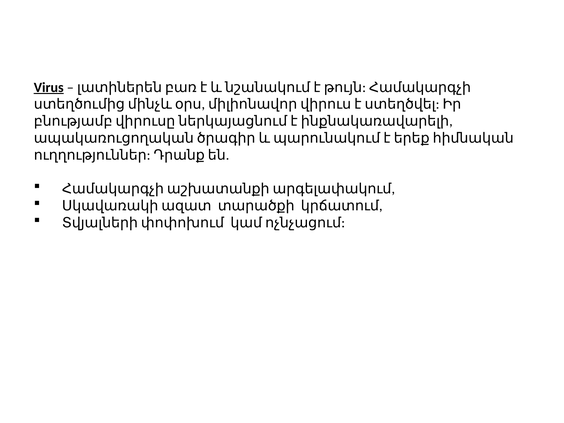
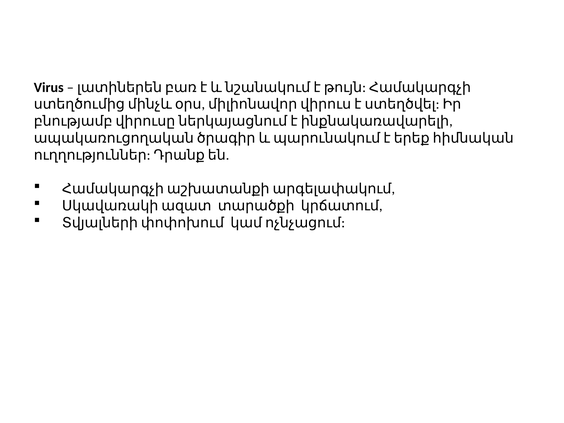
Virus underline: present -> none (49, 87)
